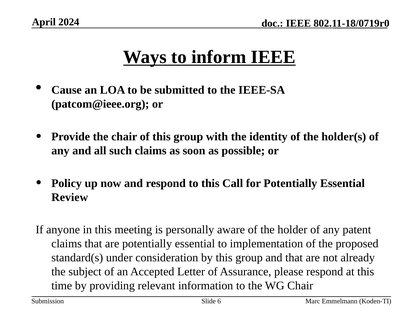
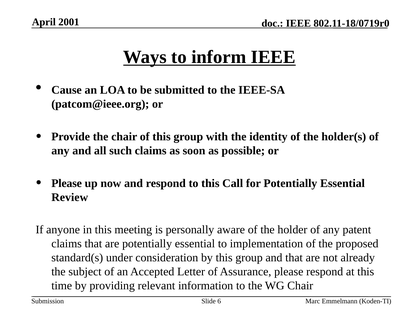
2024: 2024 -> 2001 (69, 22)
Policy: Policy -> Please (67, 183)
